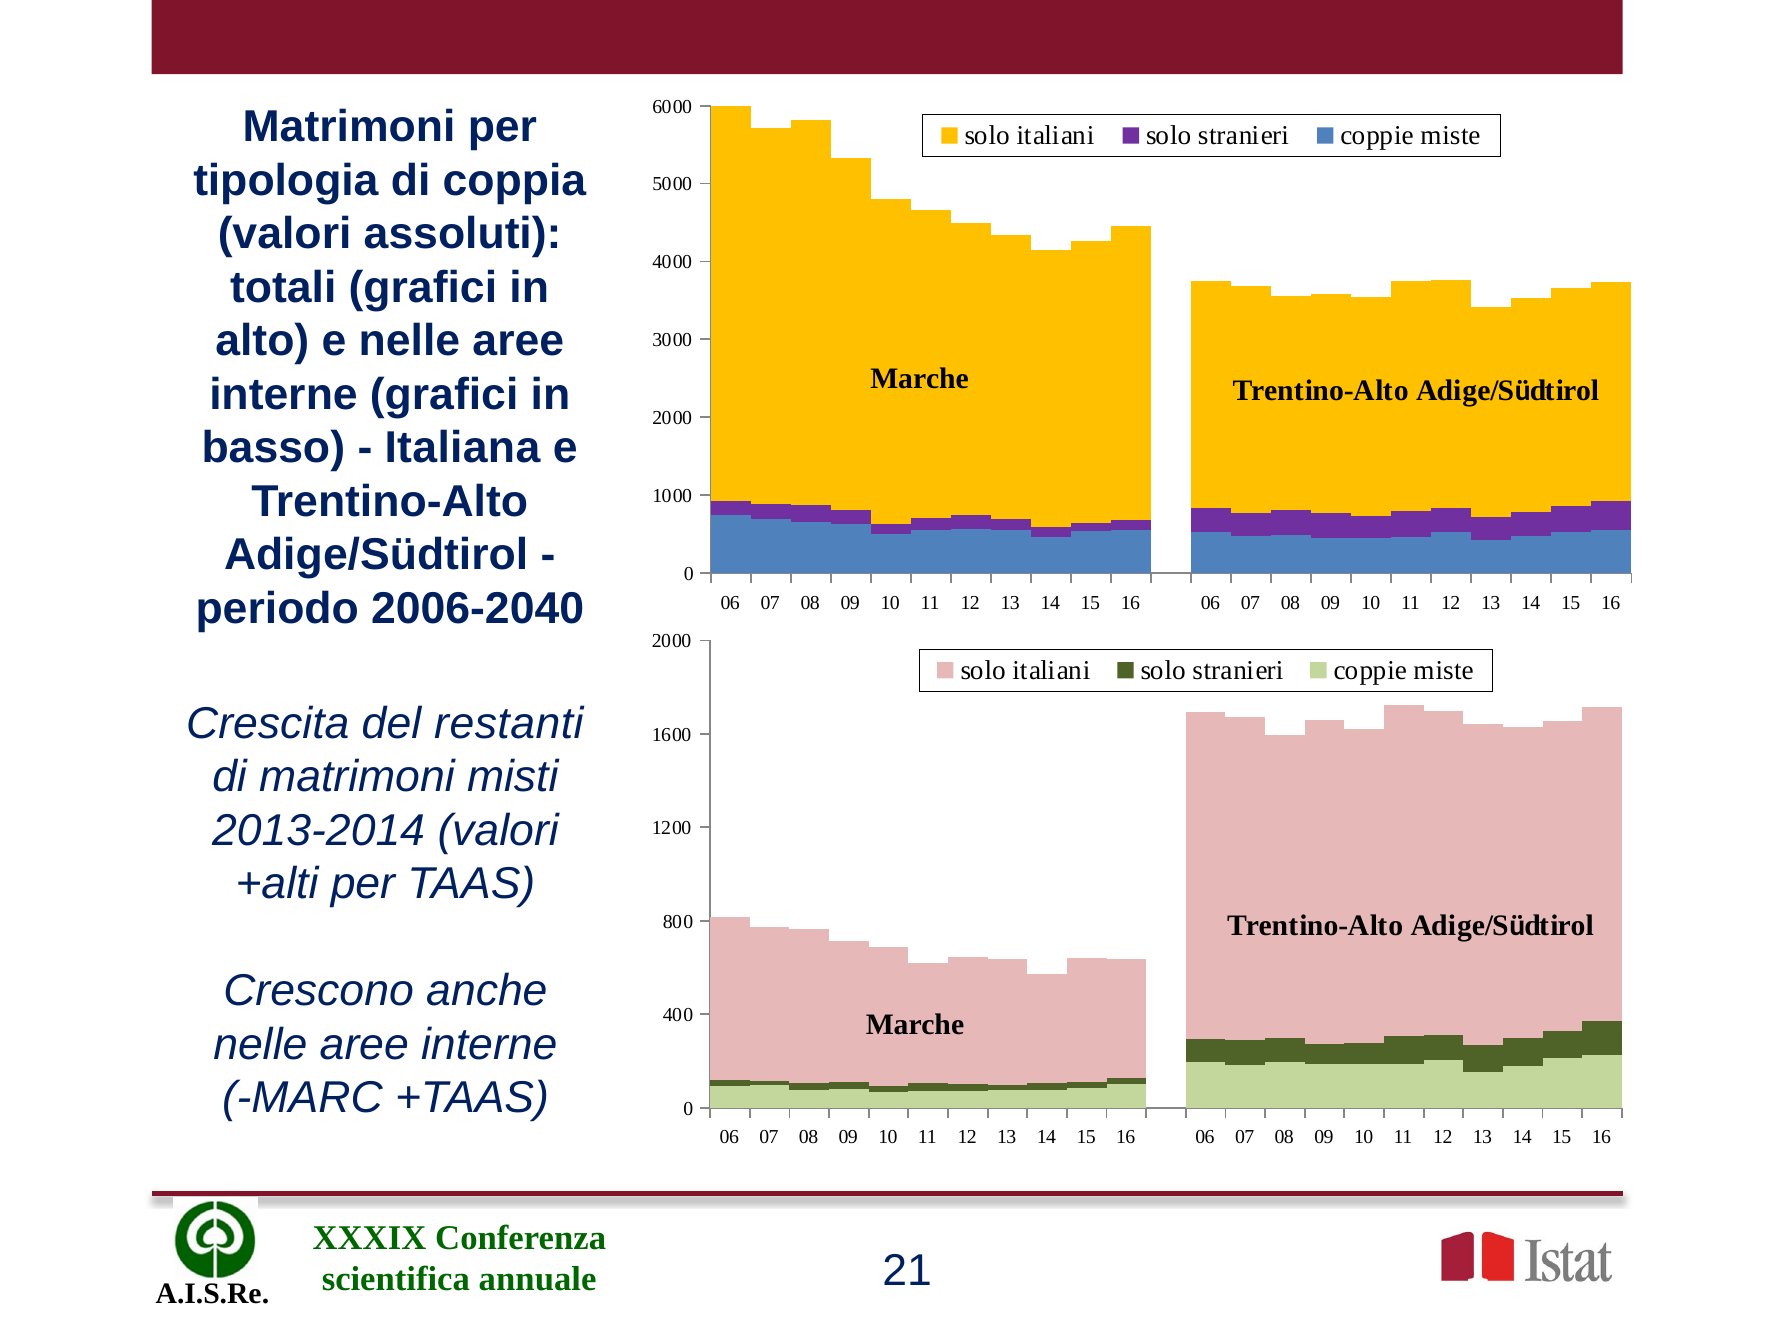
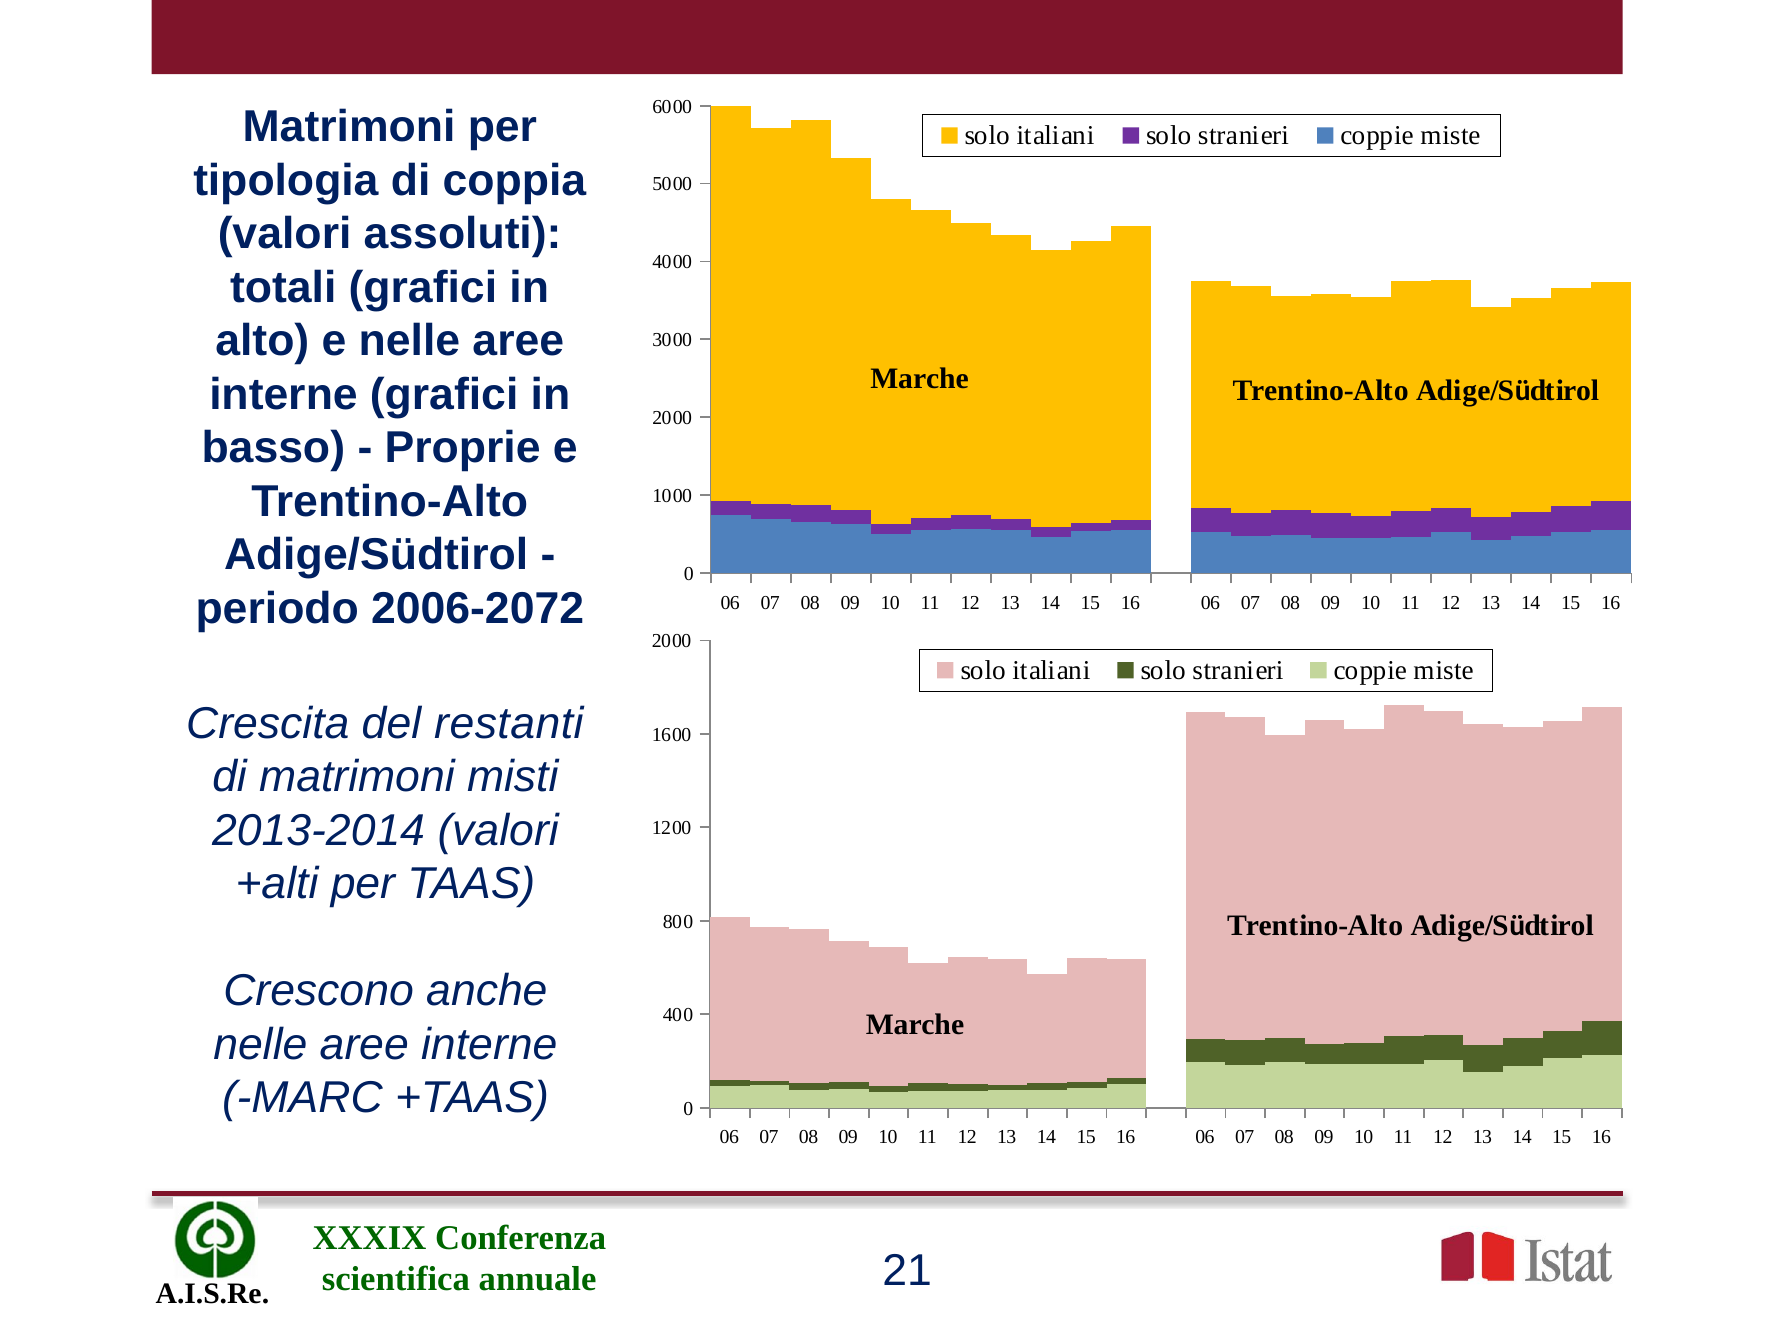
Italiana: Italiana -> Proprie (463, 448)
2006-2040: 2006-2040 -> 2006-2072 (478, 608)
